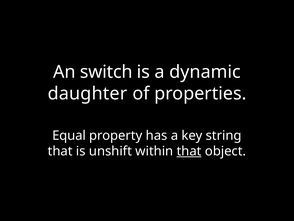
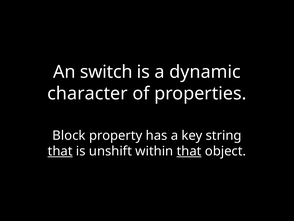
daughter: daughter -> character (88, 93)
Equal: Equal -> Block (69, 135)
that underline: none -> present (60, 151)
